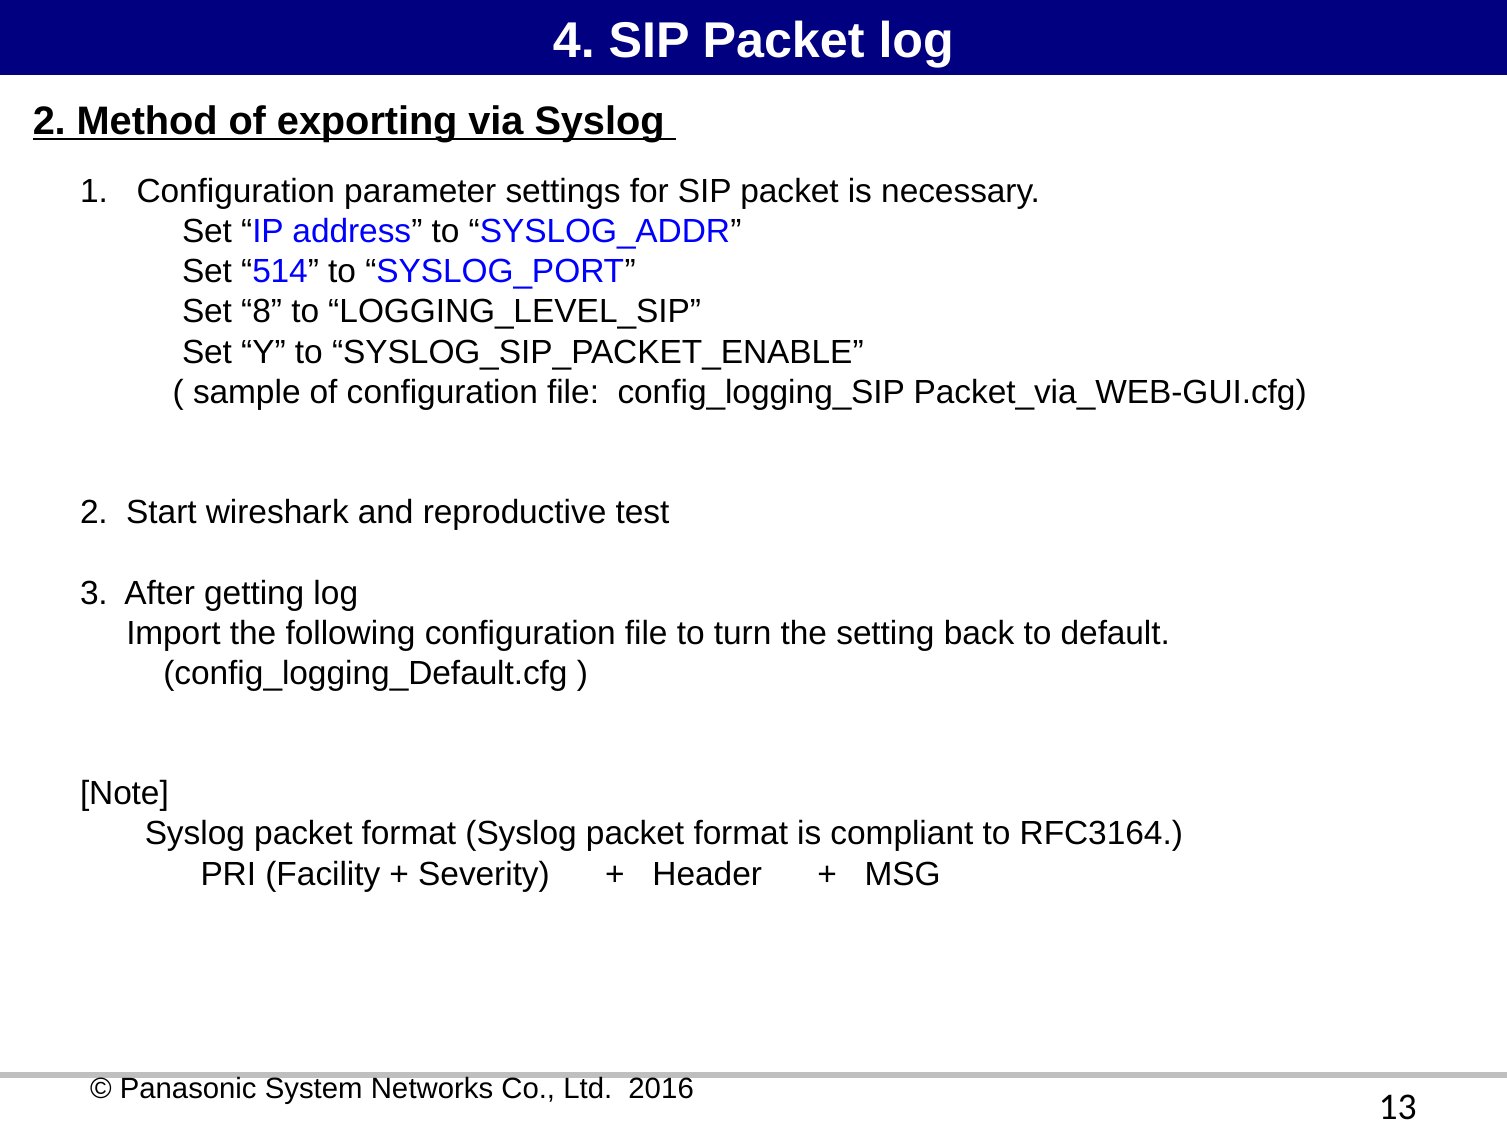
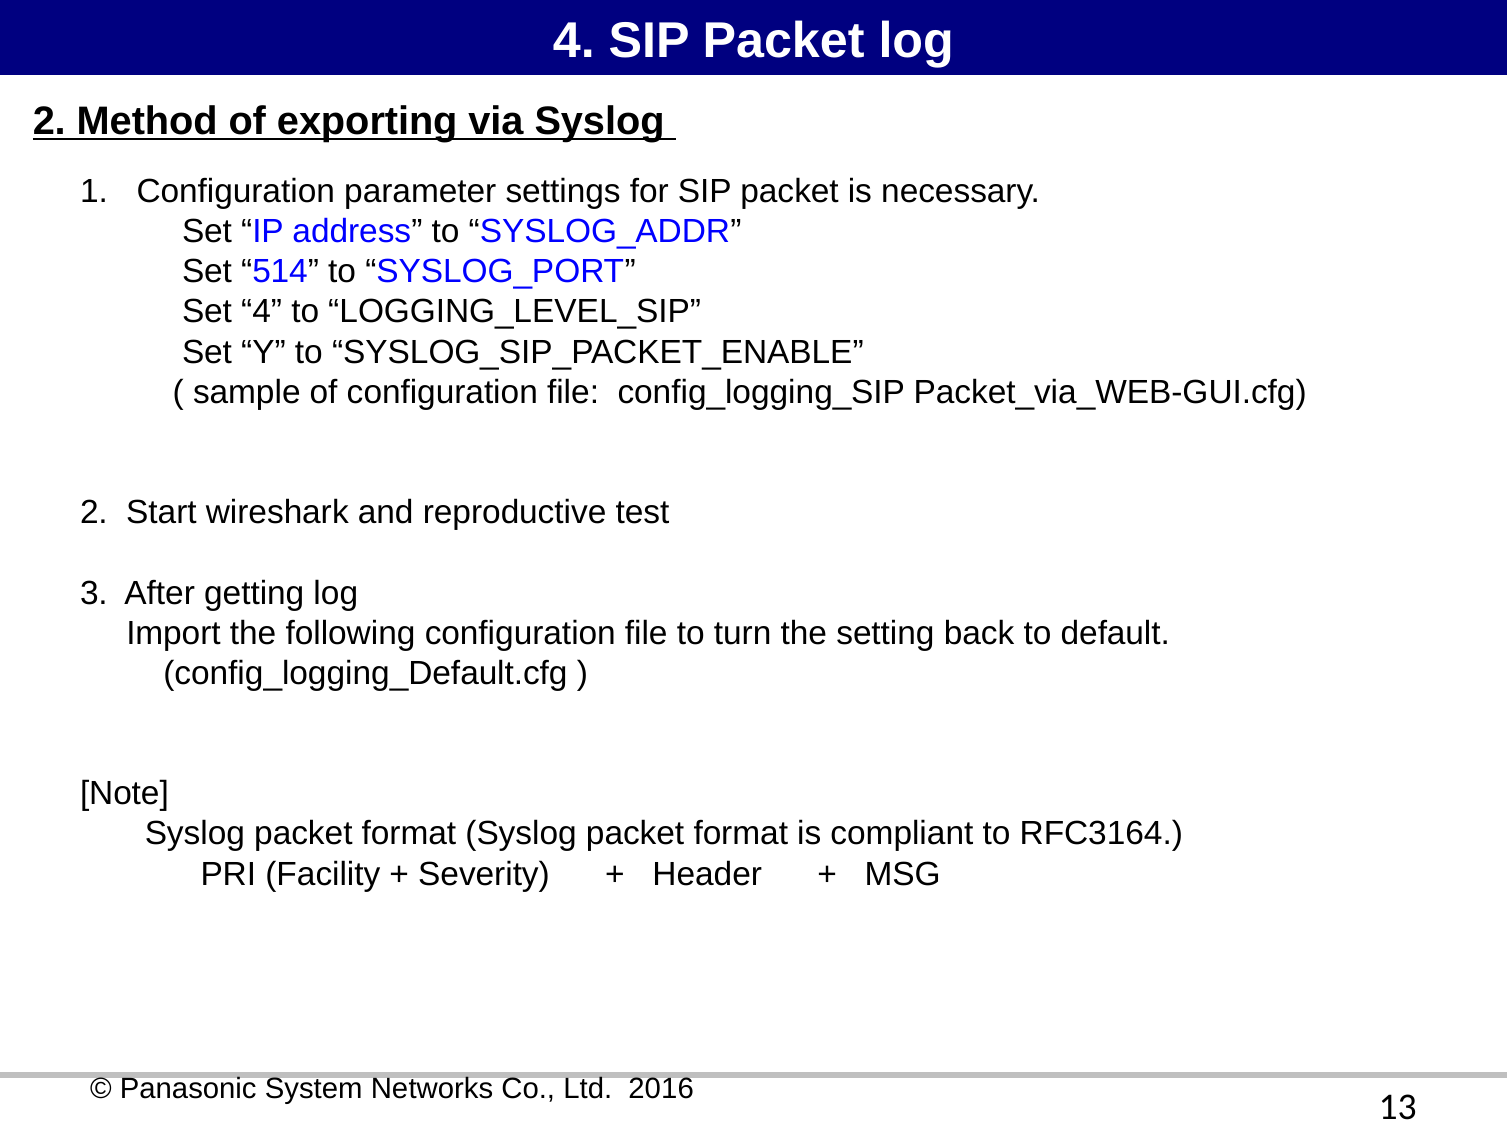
Set 8: 8 -> 4 (262, 312)
